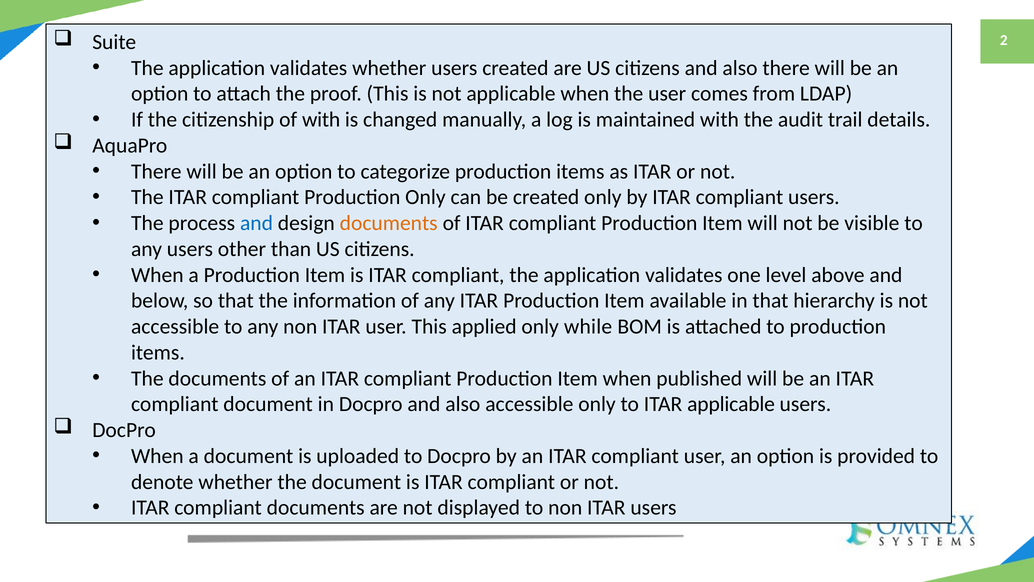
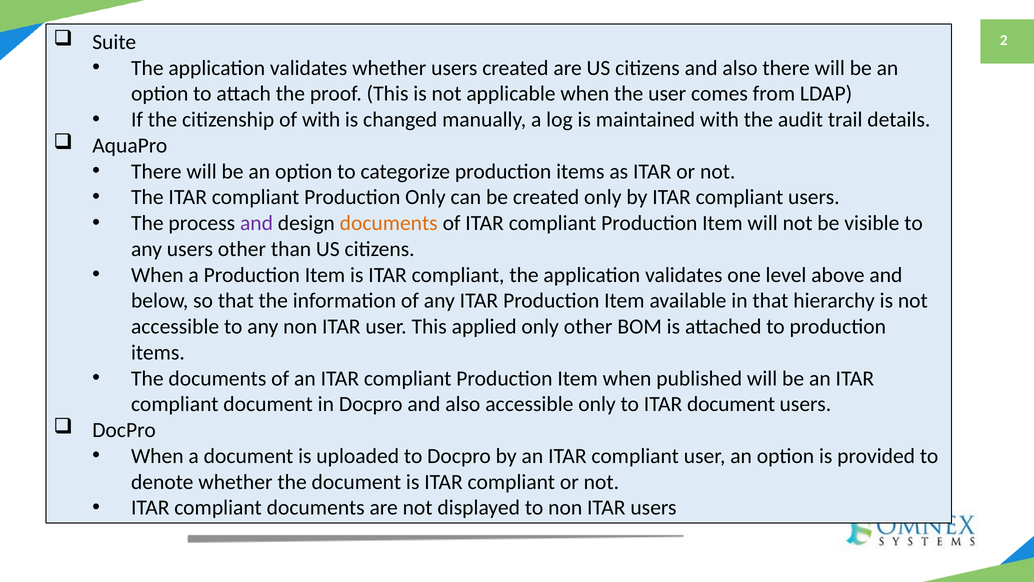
and colour: blue -> purple (257, 223)
only while: while -> other (588, 327)
ITAR applicable: applicable -> document (731, 404)
